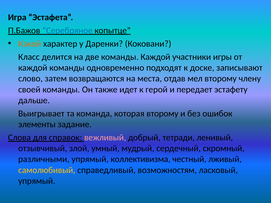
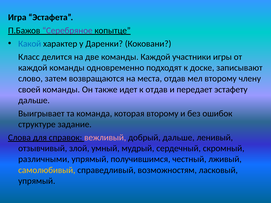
Серебряное colour: blue -> purple (67, 31)
Какой colour: orange -> blue (30, 44)
к герой: герой -> отдав (157, 90)
элементы: элементы -> структуре (37, 124)
добрый тетради: тетради -> дальше (179, 138)
коллективизма: коллективизма -> получившимся (140, 159)
